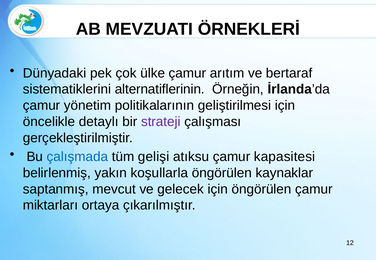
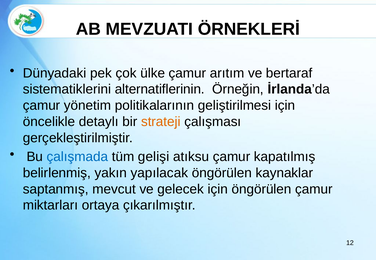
strateji colour: purple -> orange (161, 122)
kapasitesi: kapasitesi -> kapatılmış (285, 157)
koşullarla: koşullarla -> yapılacak (159, 173)
